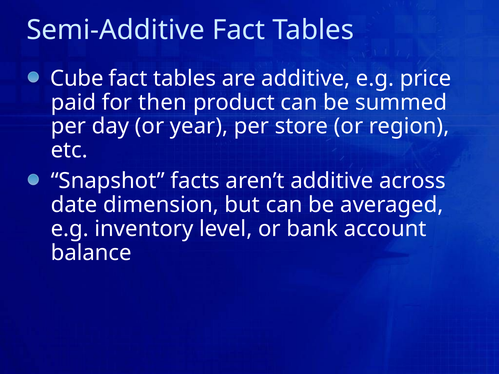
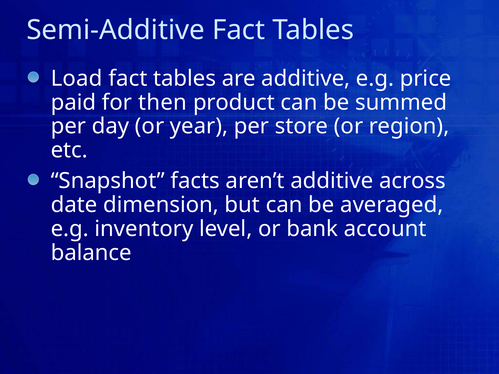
Cube: Cube -> Load (77, 78)
